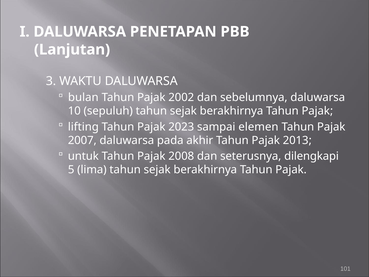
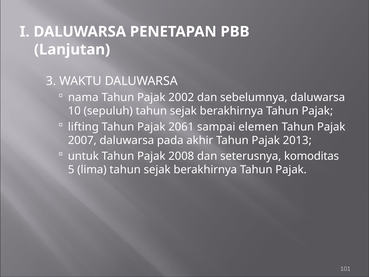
bulan: bulan -> nama (83, 97)
2023: 2023 -> 2061 (181, 127)
dilengkapi: dilengkapi -> komoditas (312, 156)
